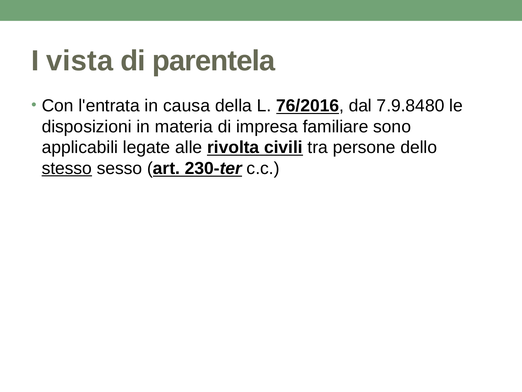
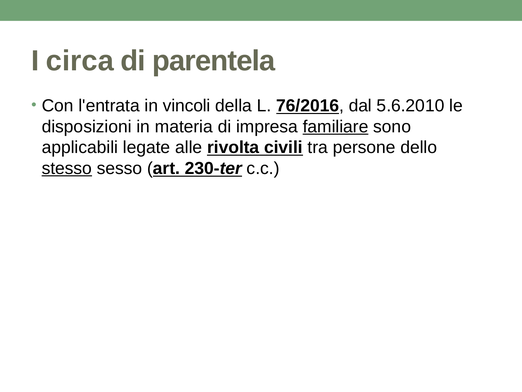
vista: vista -> circa (80, 61)
causa: causa -> vincoli (187, 106)
7.9.8480: 7.9.8480 -> 5.6.2010 (411, 106)
familiare underline: none -> present (336, 127)
